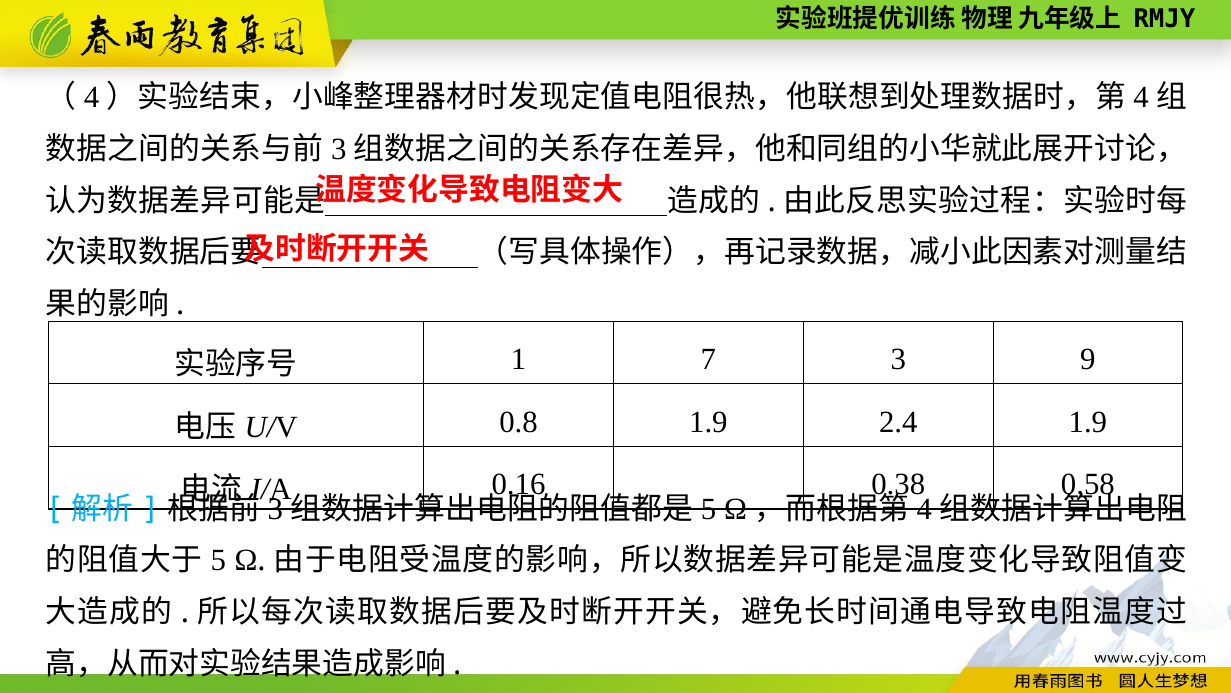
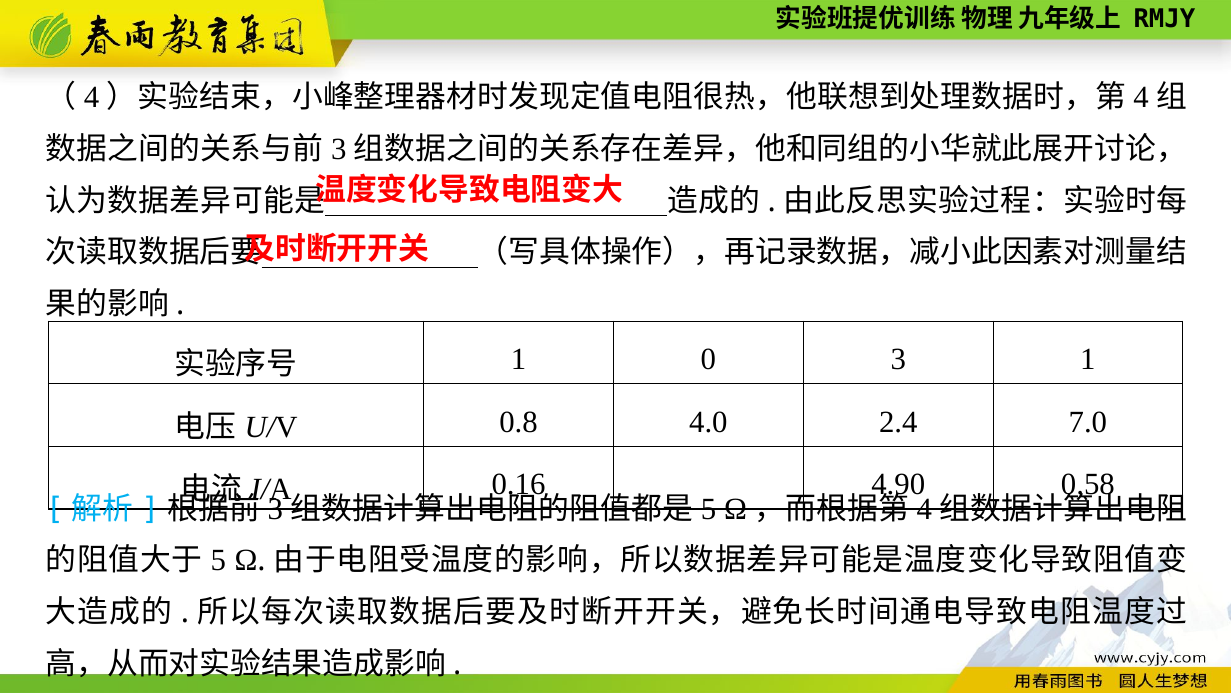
7: 7 -> 0 (708, 359)
3 9: 9 -> 1 (1088, 359)
0.8 1.9: 1.9 -> 4.0 (708, 422)
2.4 1.9: 1.9 -> 7.0 (1088, 422)
0.38: 0.38 -> 4.90 (898, 484)
